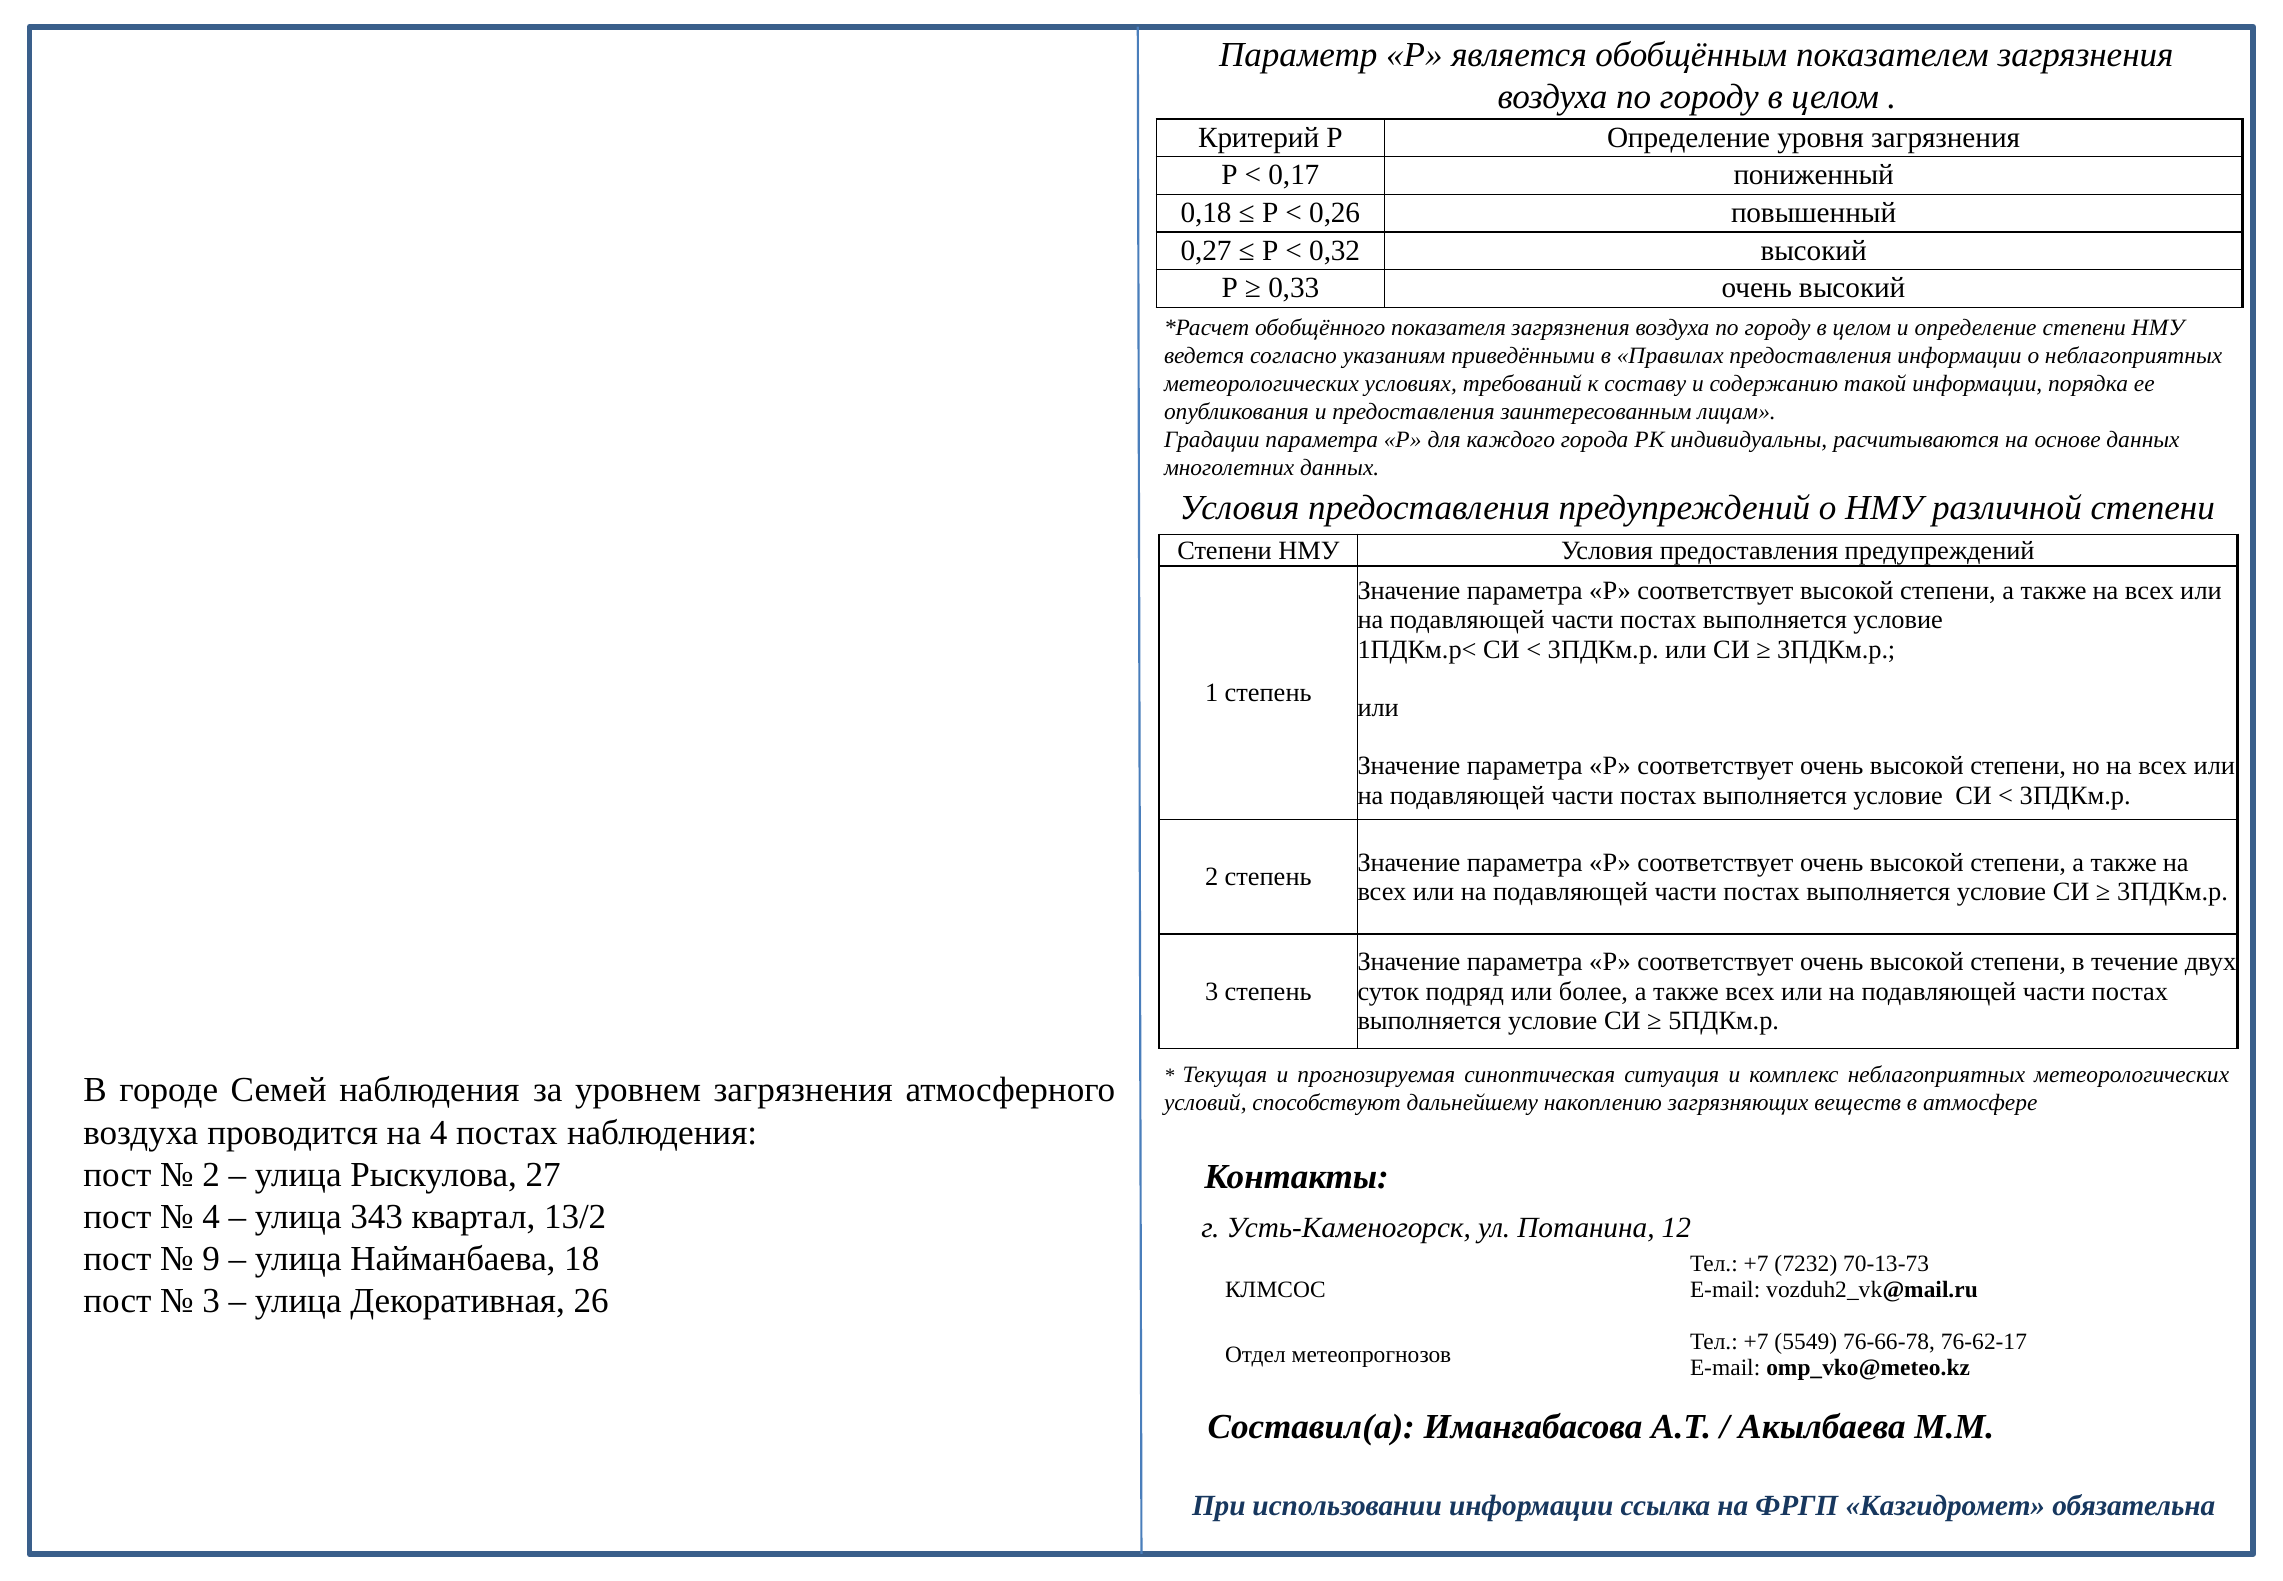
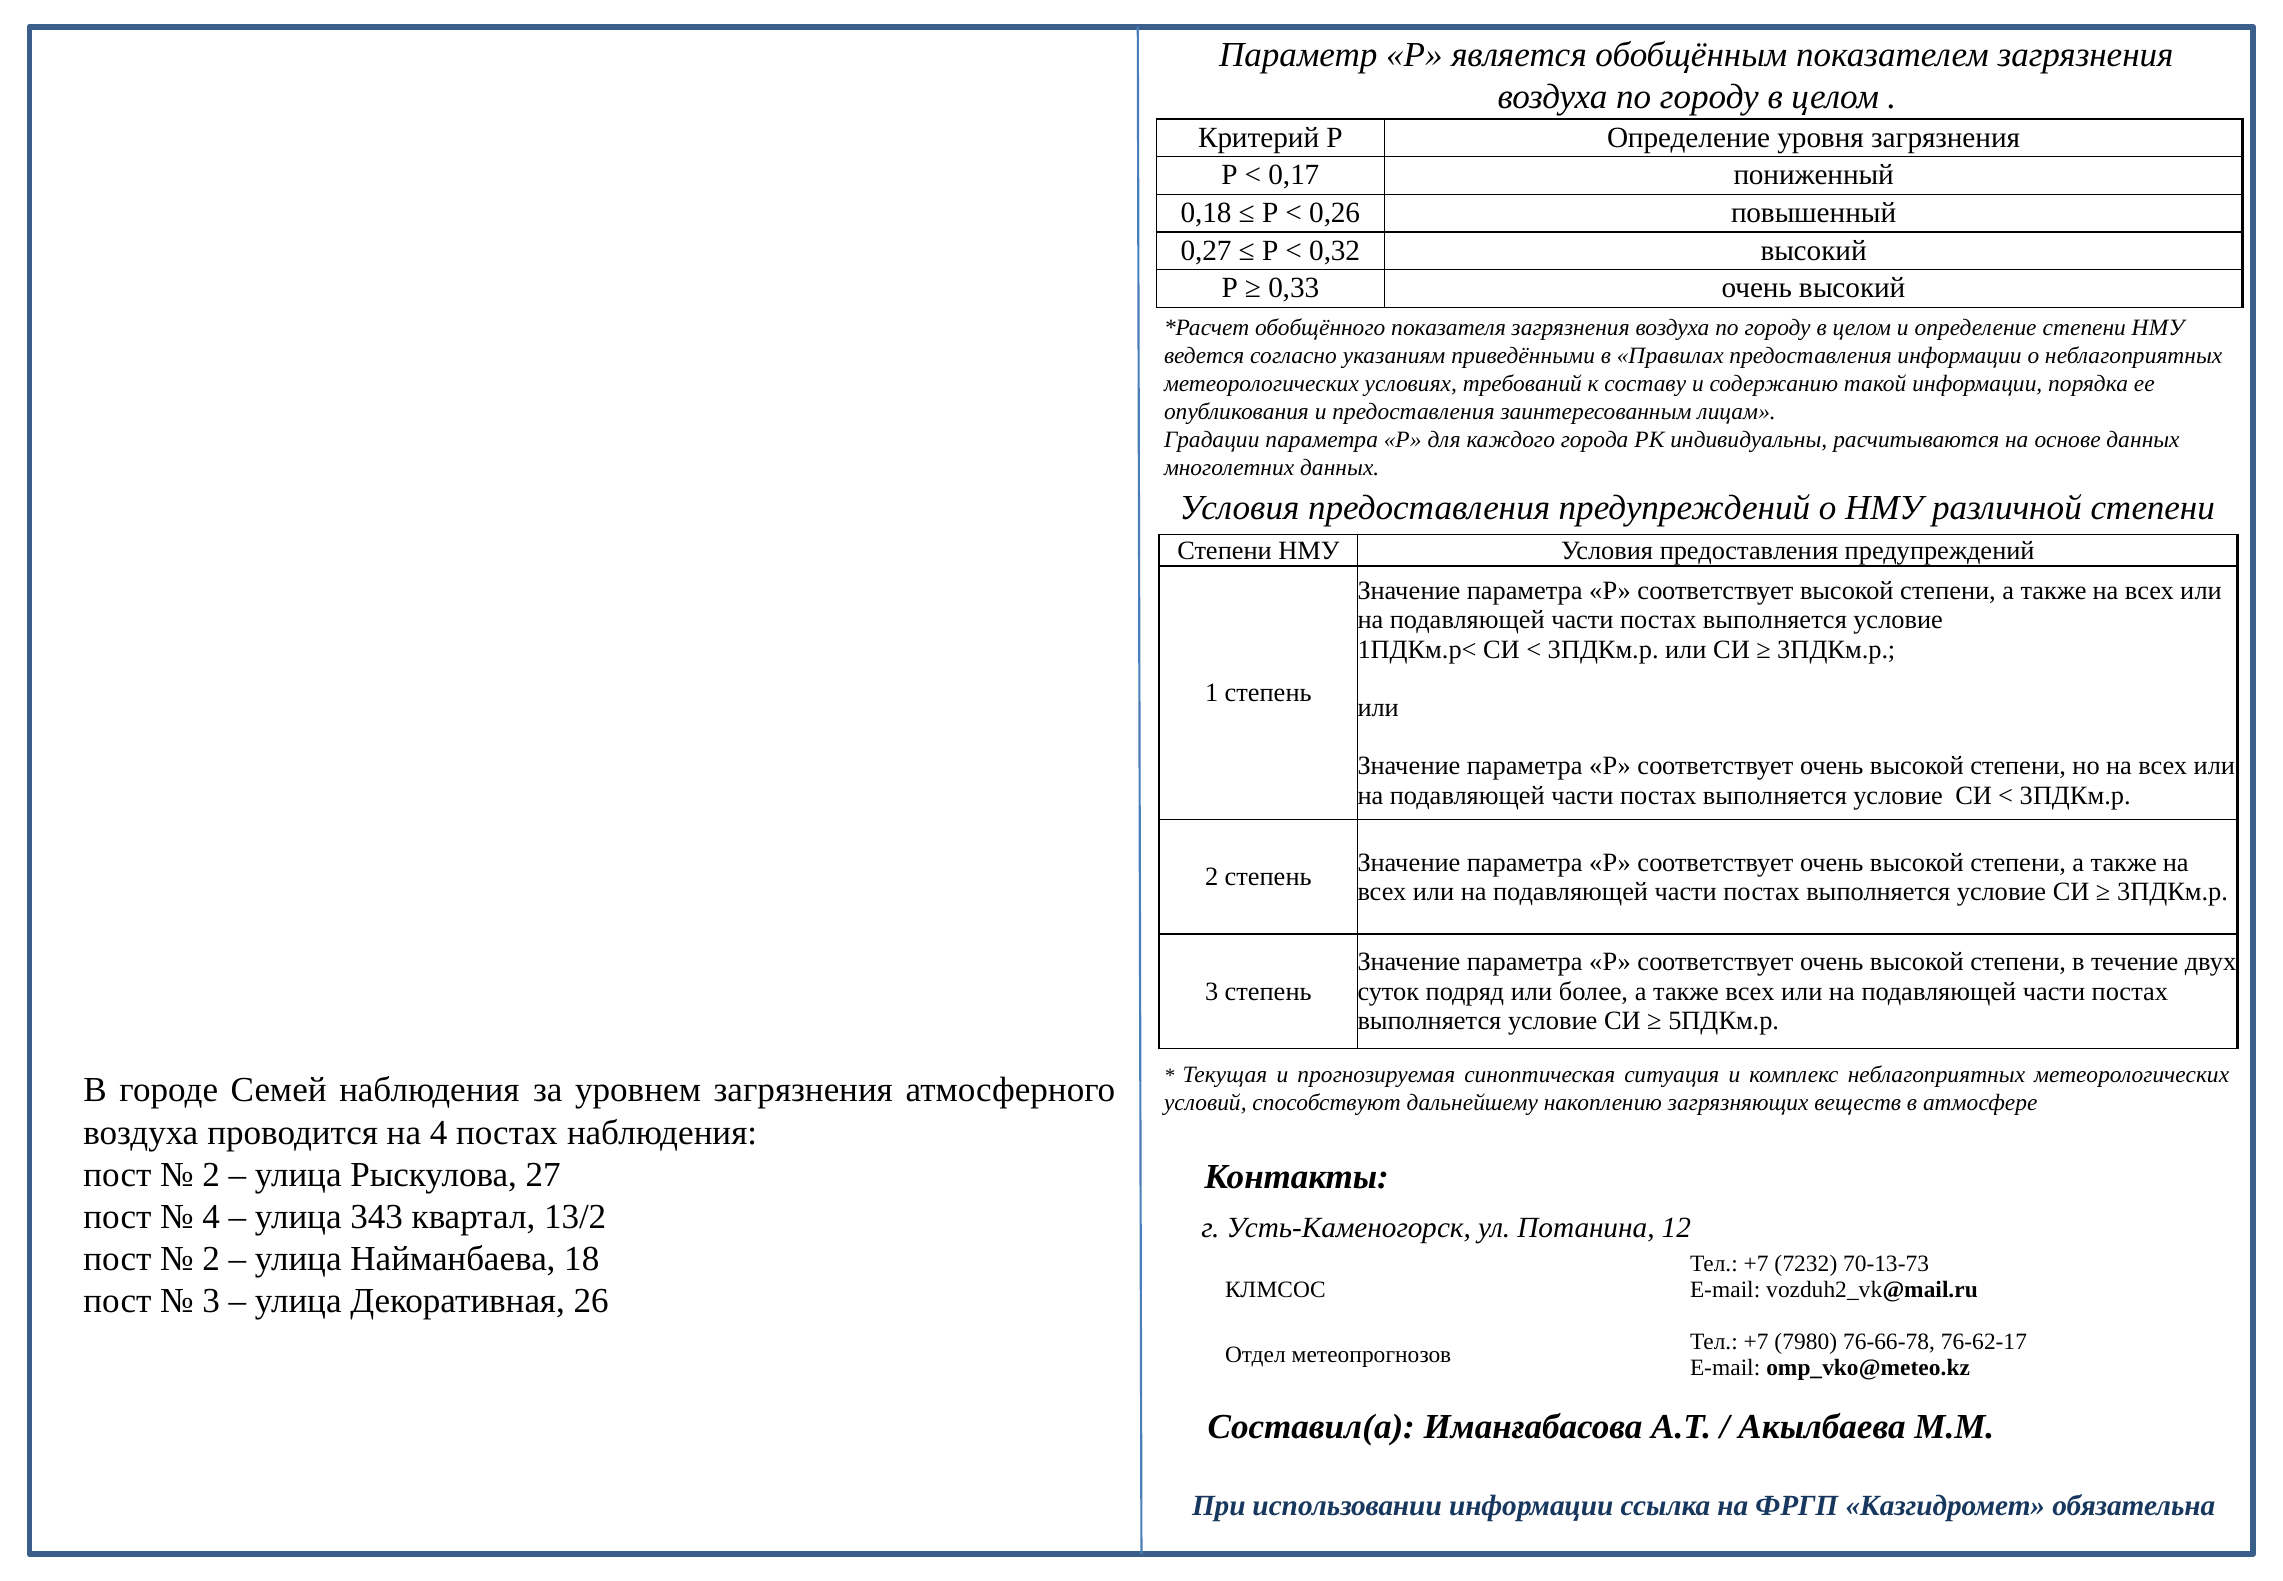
9: 9 -> 2 (211, 1259)
5549: 5549 -> 7980 (1806, 1341)
